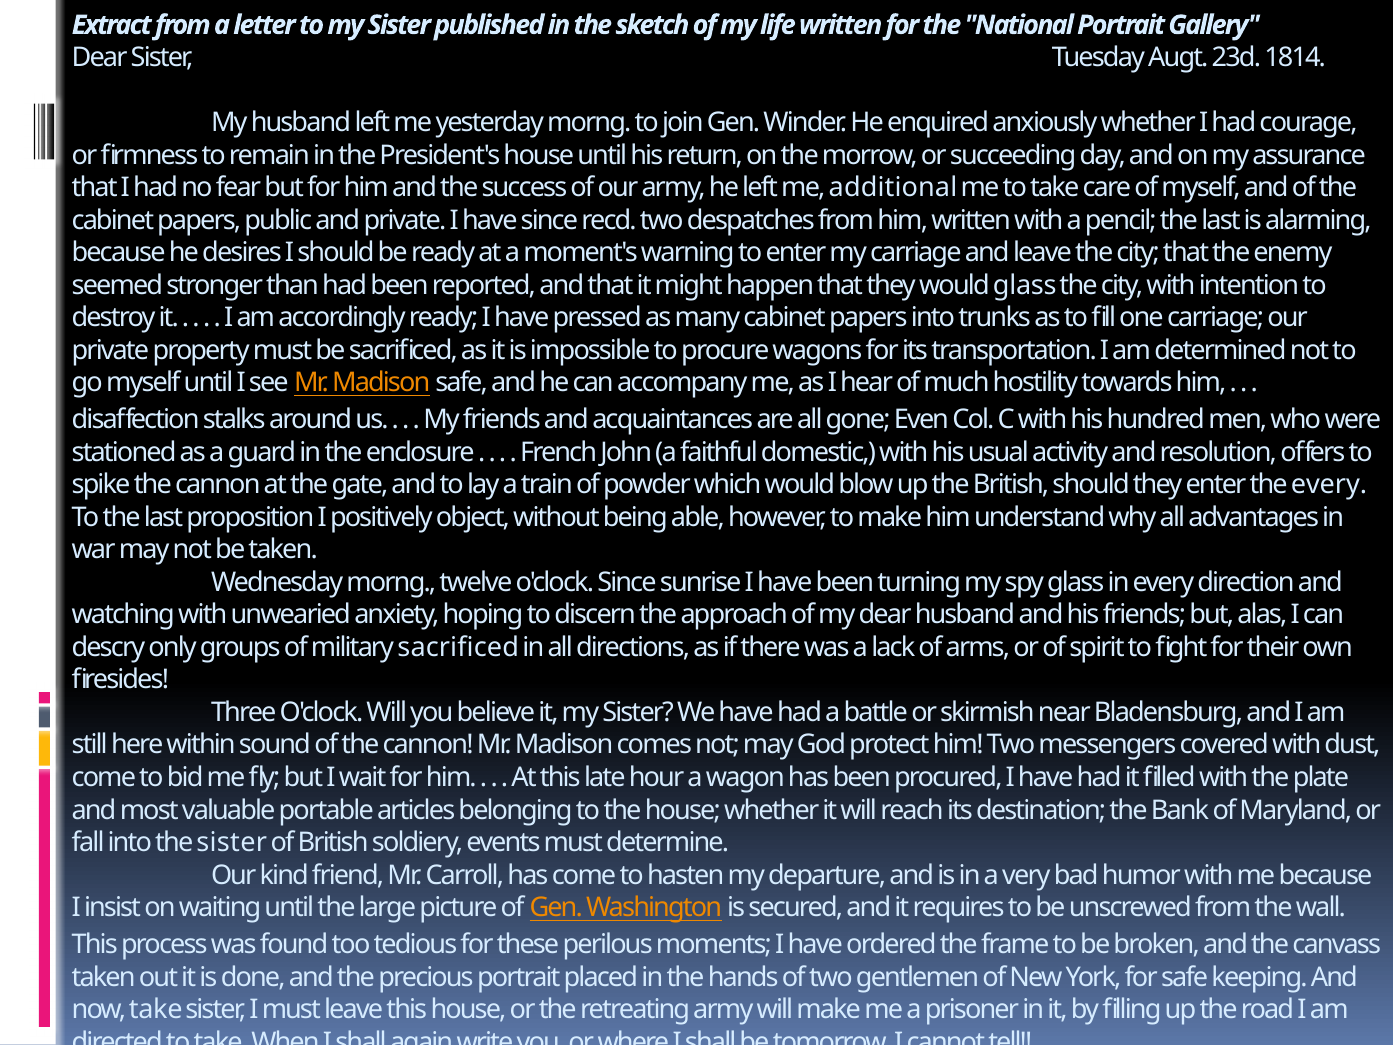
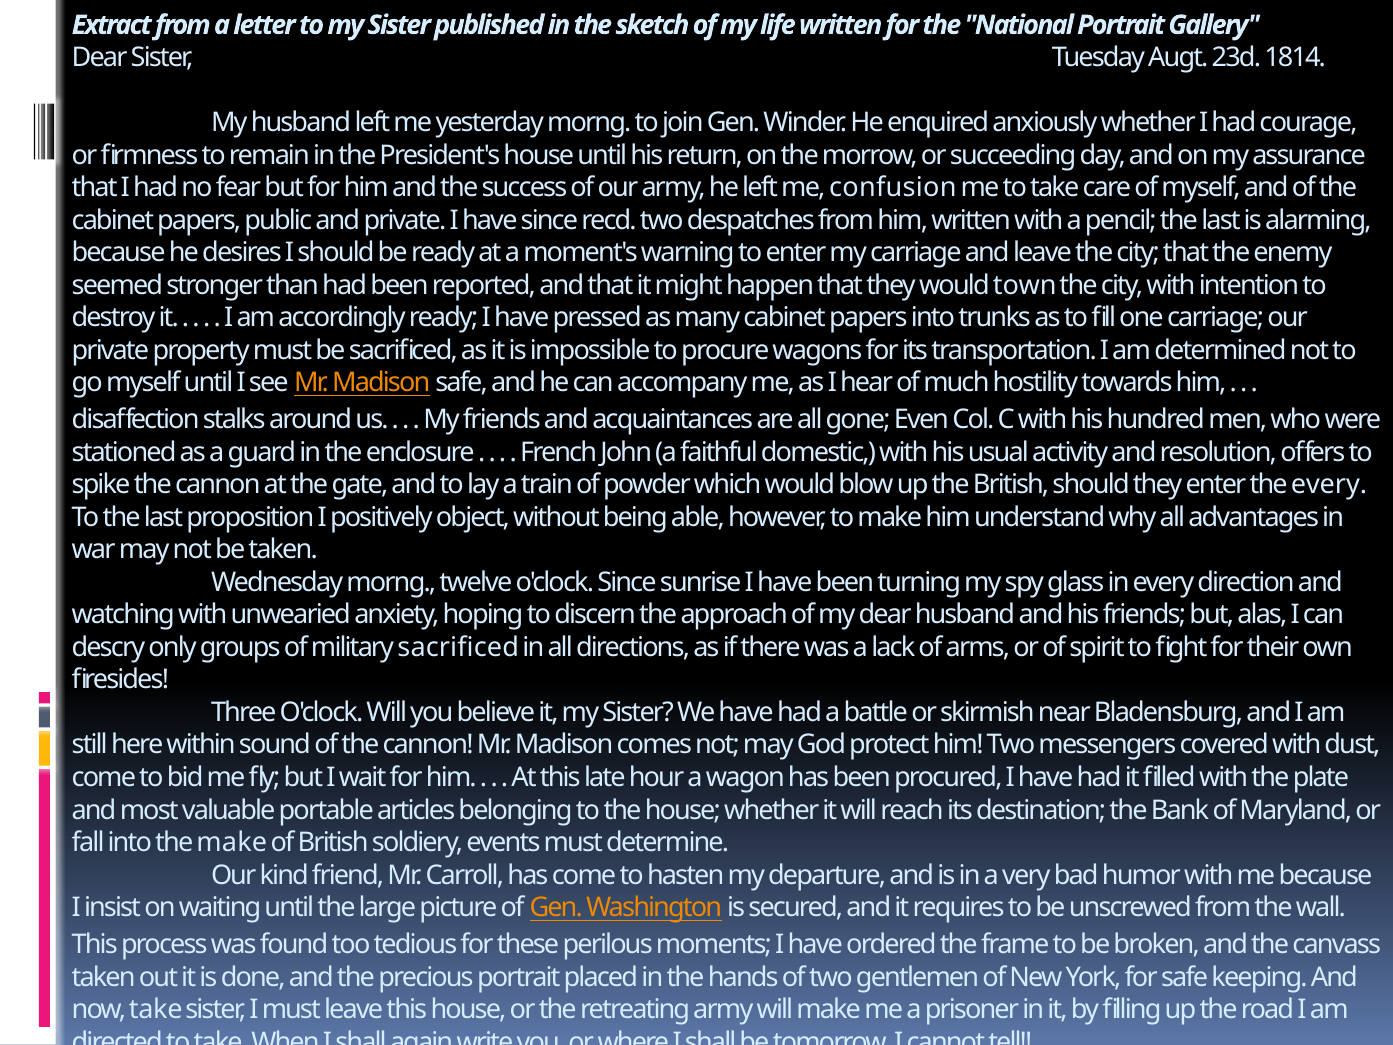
additional: additional -> confusion (893, 188)
would glass: glass -> town (1025, 285)
the sister: sister -> make (232, 842)
